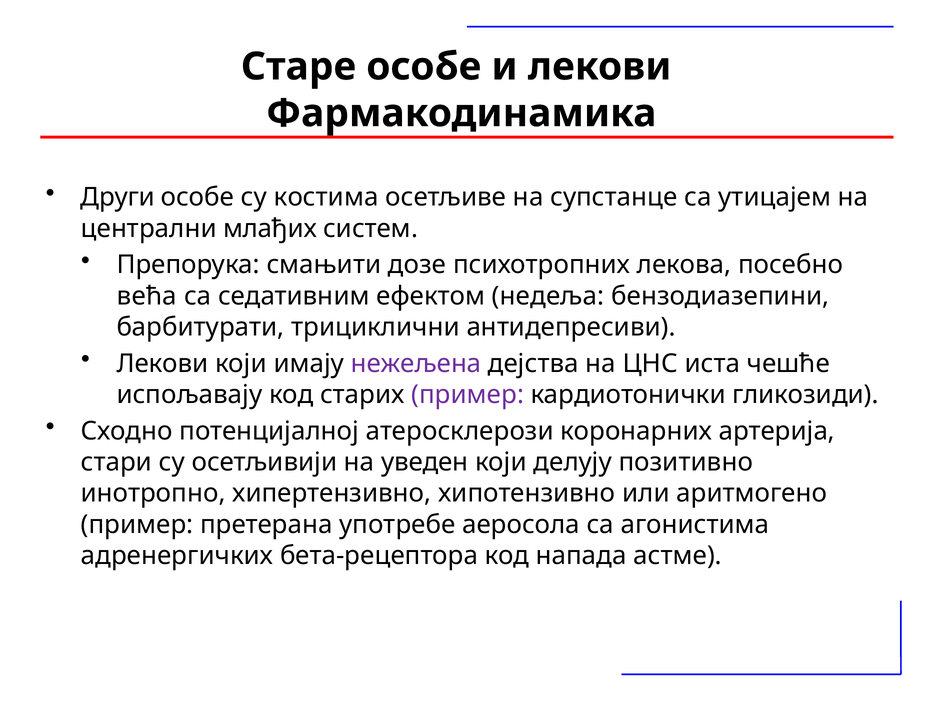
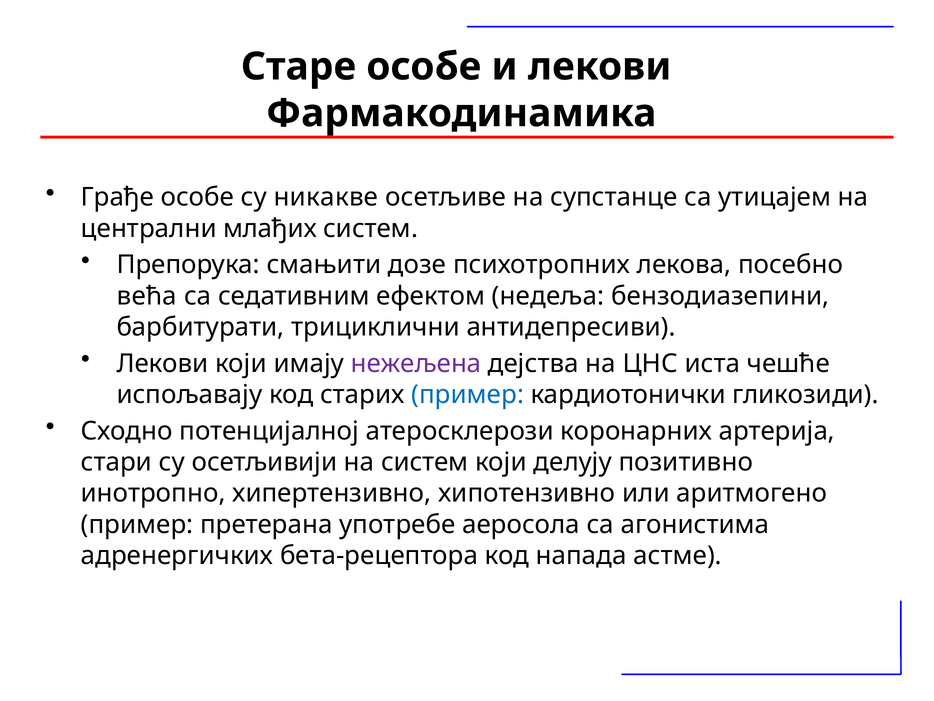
Други: Други -> Грађе (117, 197)
костима: костима -> никакве (326, 197)
пример colour: purple -> blue (468, 394)
на уведен: уведен -> систем (425, 462)
